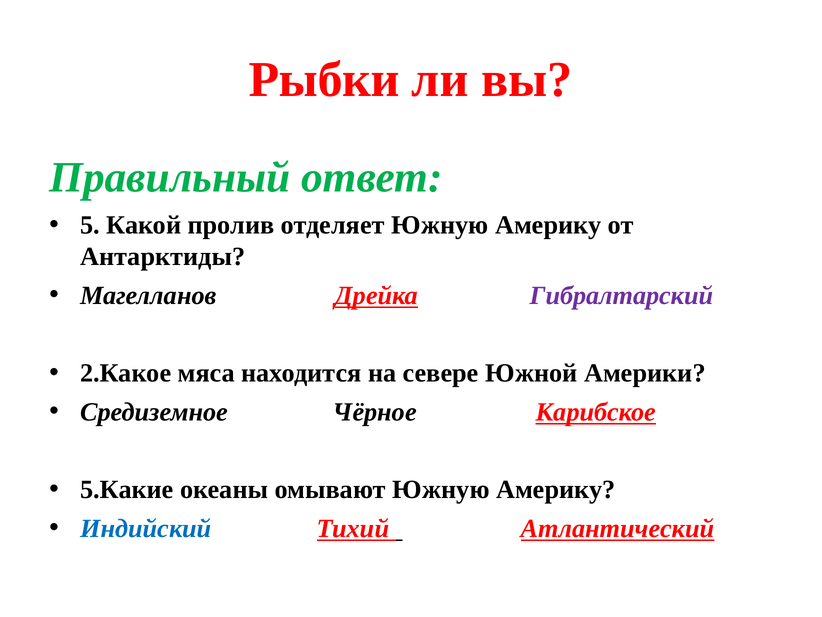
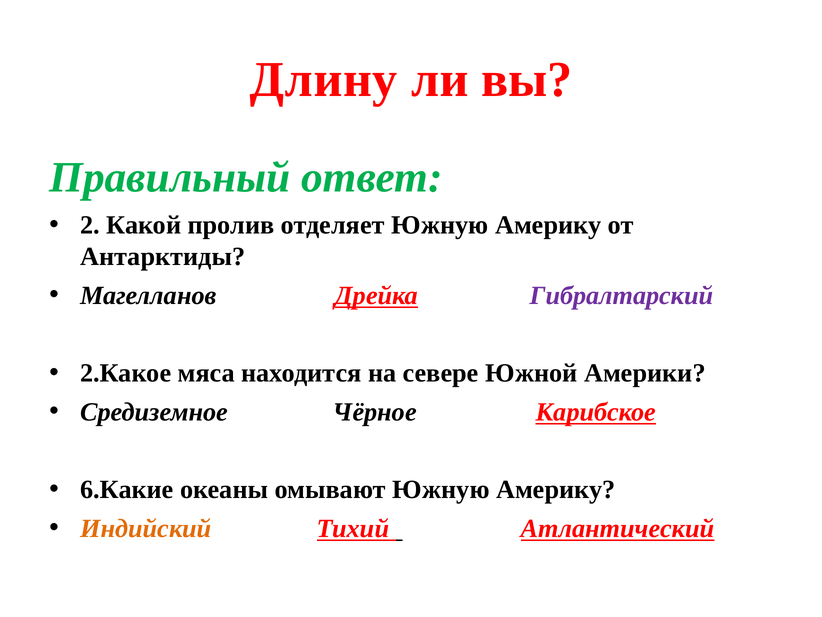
Рыбки: Рыбки -> Длину (324, 80)
5: 5 -> 2 (90, 225)
5.Какие: 5.Какие -> 6.Какие (127, 489)
Индийский colour: blue -> orange (146, 528)
